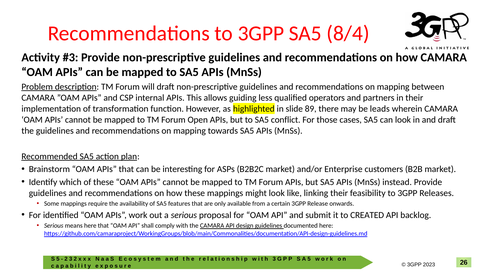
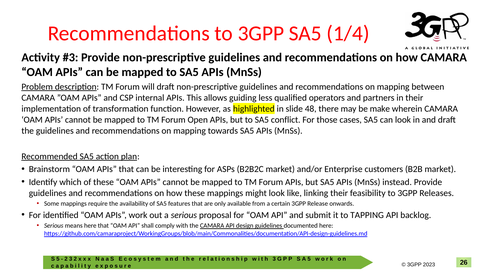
8/4: 8/4 -> 1/4 (348, 34)
89: 89 -> 48 (311, 109)
leads: leads -> make (380, 109)
CREATED: CREATED -> TAPPING (367, 215)
